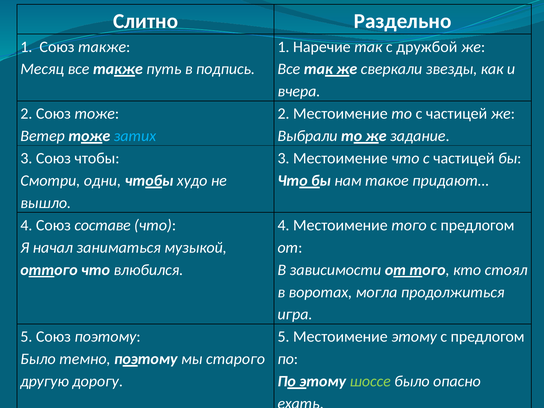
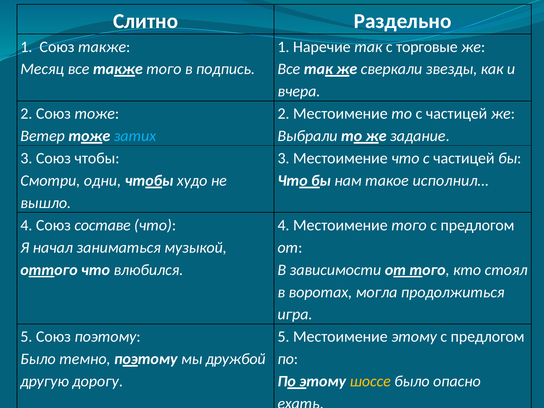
дружбой: дружбой -> торговые (427, 47)
также путь: путь -> того (164, 69)
придают…: придают… -> исполнил… (451, 181)
старого: старого -> дружбой (236, 359)
шоссе colour: light green -> yellow (370, 381)
